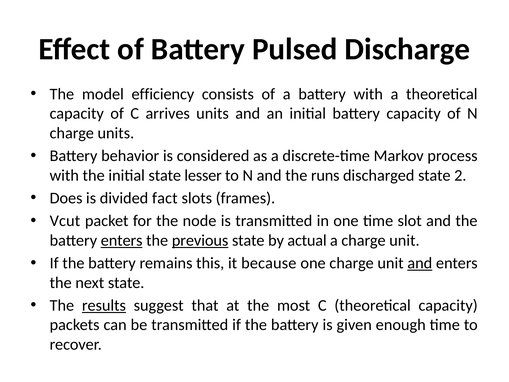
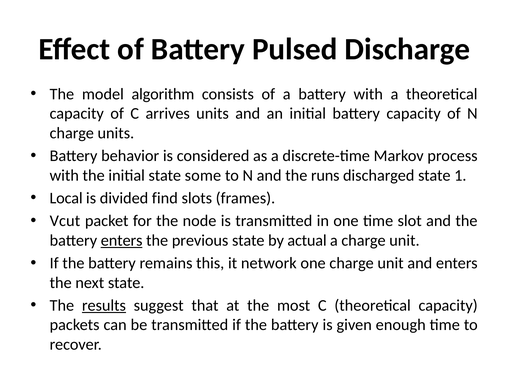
efficiency: efficiency -> algorithm (163, 94)
lesser: lesser -> some (203, 175)
2: 2 -> 1 (460, 175)
Does: Does -> Local (66, 198)
fact: fact -> find (165, 198)
previous underline: present -> none (200, 240)
because: because -> network (269, 263)
and underline: present -> none (420, 263)
